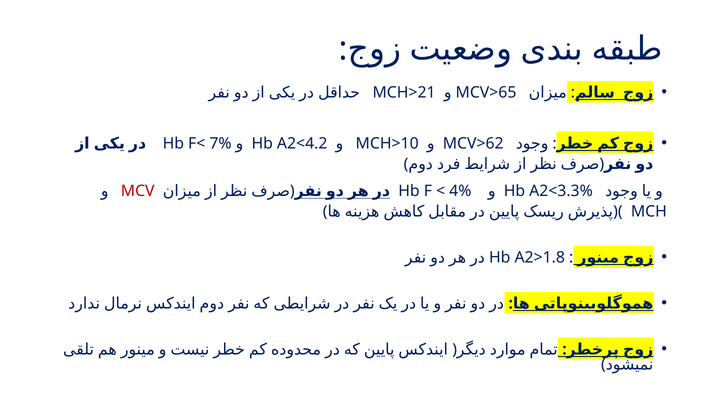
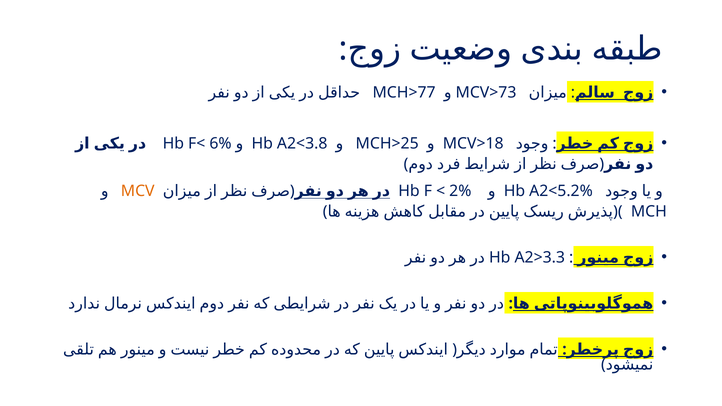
MCH>21: MCH>21 -> MCH>77 (404, 92)
MCV>65: MCV>65 -> MCV>73 (486, 92)
7%: 7% -> 6% (221, 143)
A2<4.2: A2<4.2 -> A2<3.8 (302, 143)
MCH>10: MCH>10 -> MCH>25 (387, 143)
MCV>62: MCV>62 -> MCV>18 (473, 143)
MCV colour: red -> orange (138, 191)
4%: 4% -> 2% (460, 191)
A2<3.3%: A2<3.3% -> A2<5.2% (561, 191)
A2>1.8: A2>1.8 -> A2>3.3 (540, 258)
